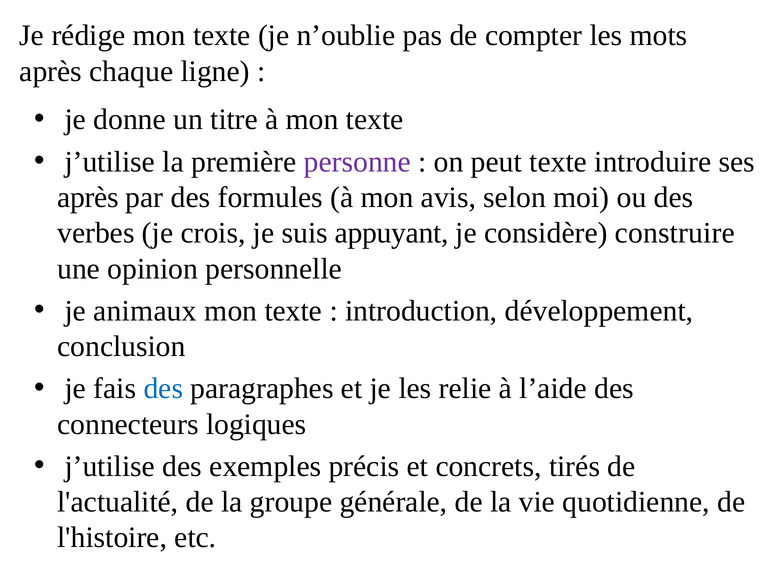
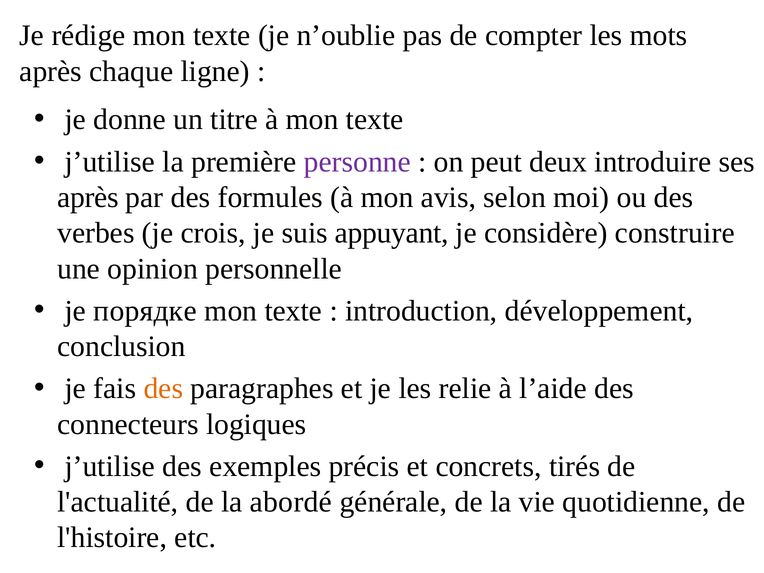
peut texte: texte -> deux (558, 162)
animaux: animaux -> порядке (145, 311)
des colour: blue -> orange (163, 389)
groupe: groupe -> abordé (291, 502)
